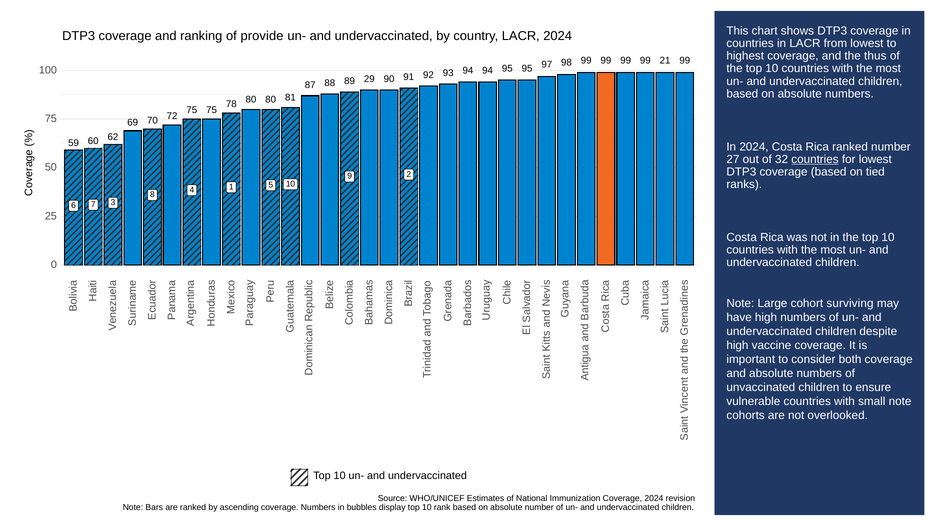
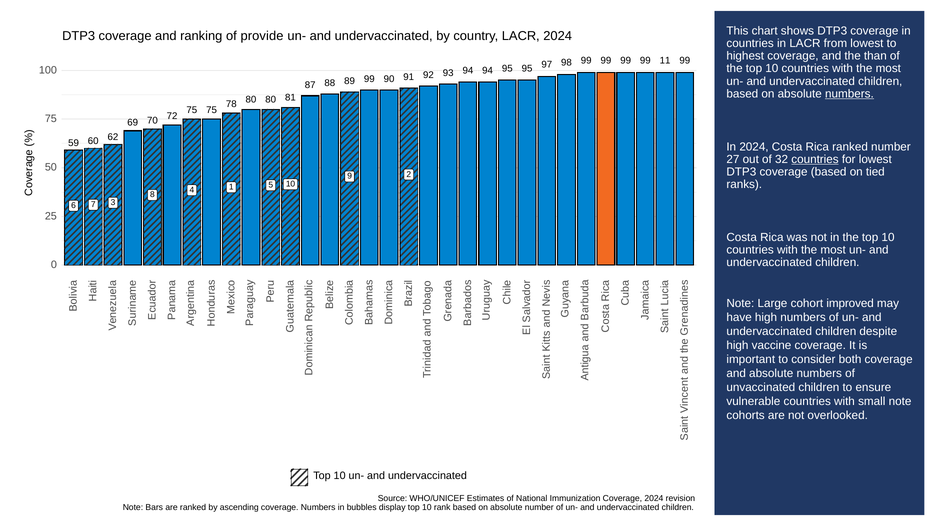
thus: thus -> than (875, 56)
21: 21 -> 11 (665, 61)
89 29: 29 -> 99 (369, 79)
numbers underline: none -> present (849, 94)
surviving: surviving -> improved (850, 304)
